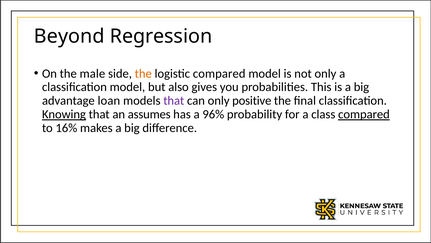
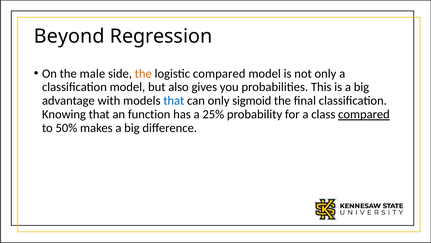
loan: loan -> with (109, 101)
that colour: purple -> blue (174, 101)
positive: positive -> sigmoid (252, 101)
Knowing underline: present -> none (64, 114)
assumes: assumes -> function (149, 114)
96%: 96% -> 25% (213, 114)
16%: 16% -> 50% (66, 128)
